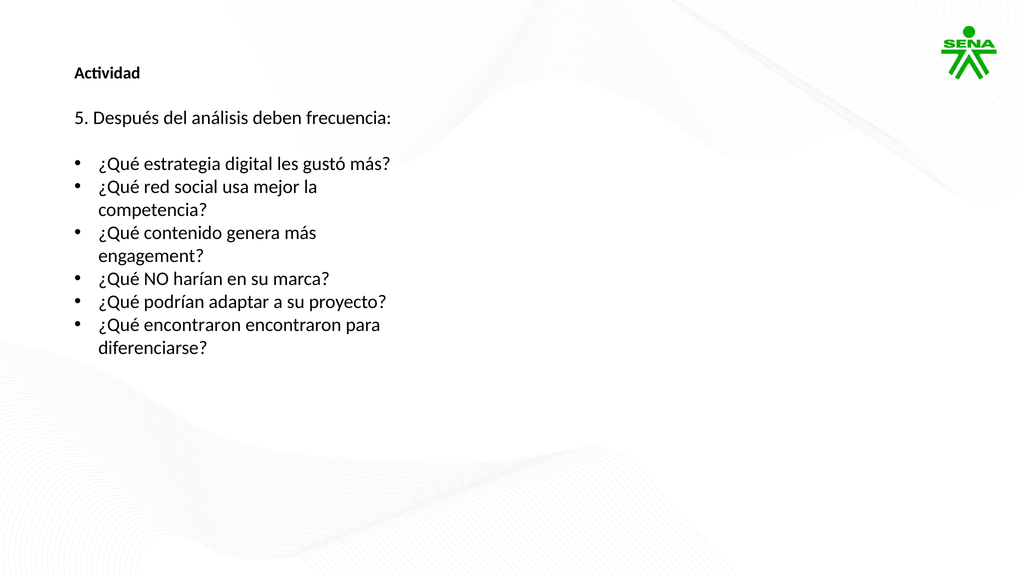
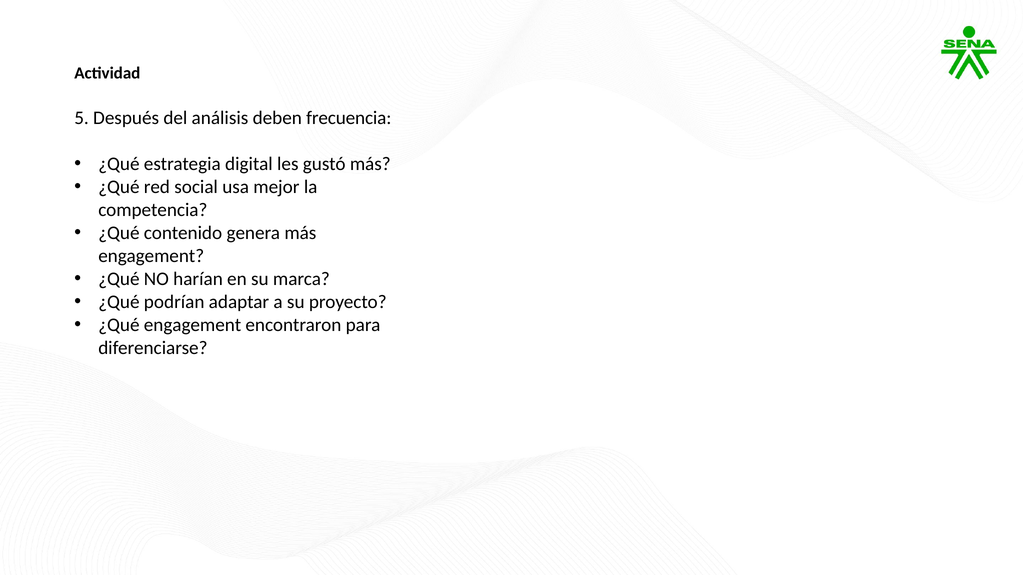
¿Qué encontraron: encontraron -> engagement (193, 325)
